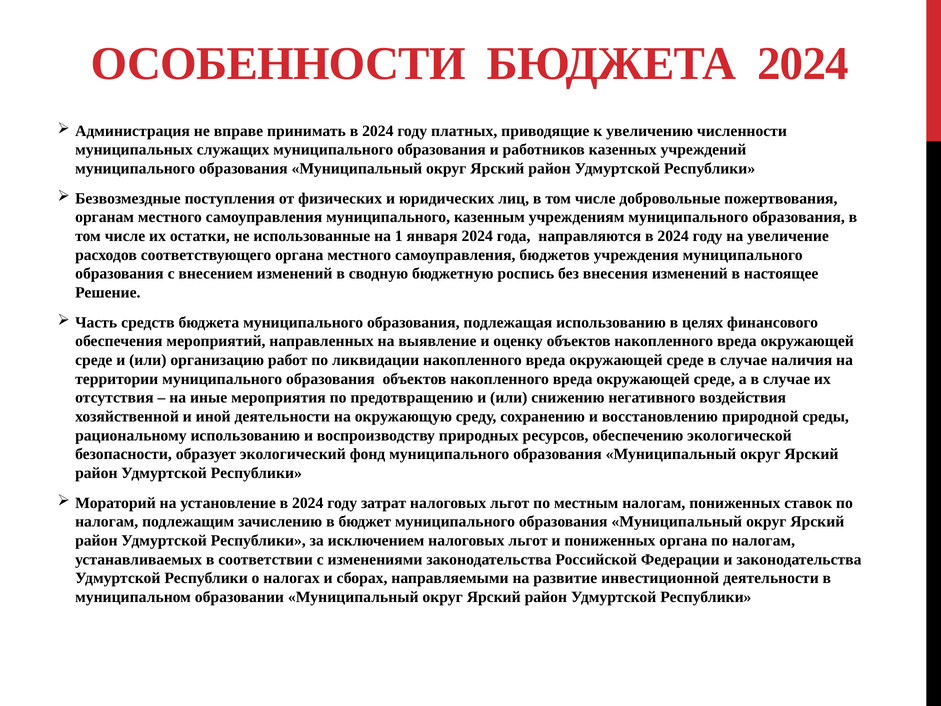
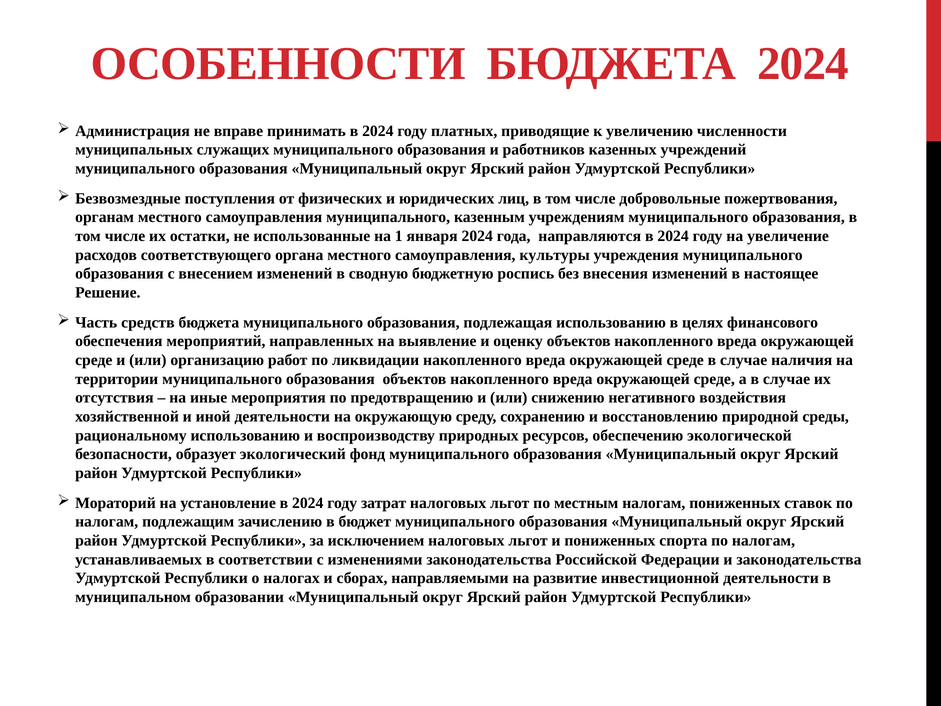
бюджетов: бюджетов -> культуры (555, 255)
пониженных органа: органа -> спорта (683, 540)
